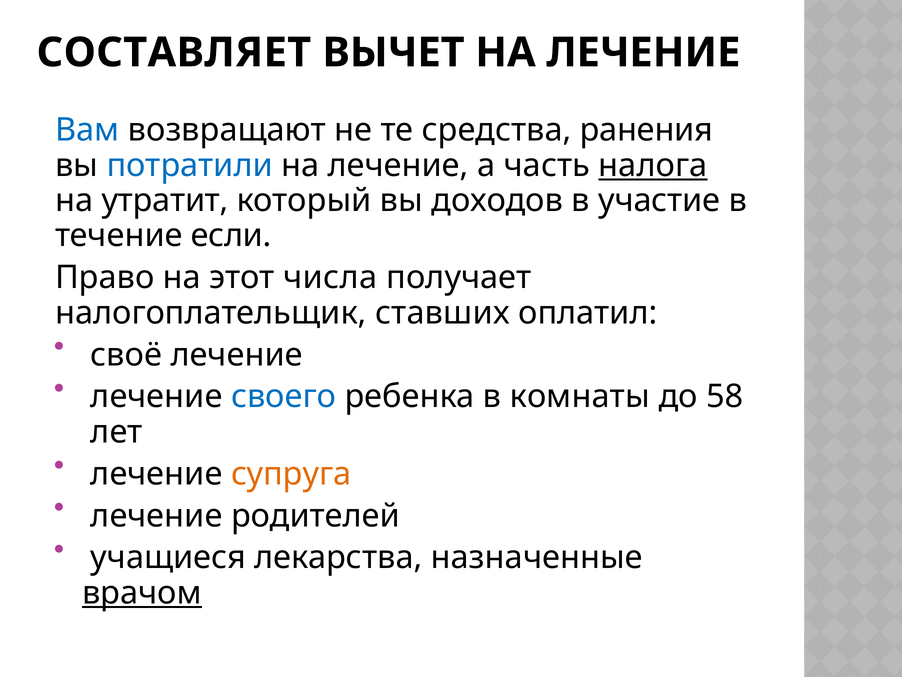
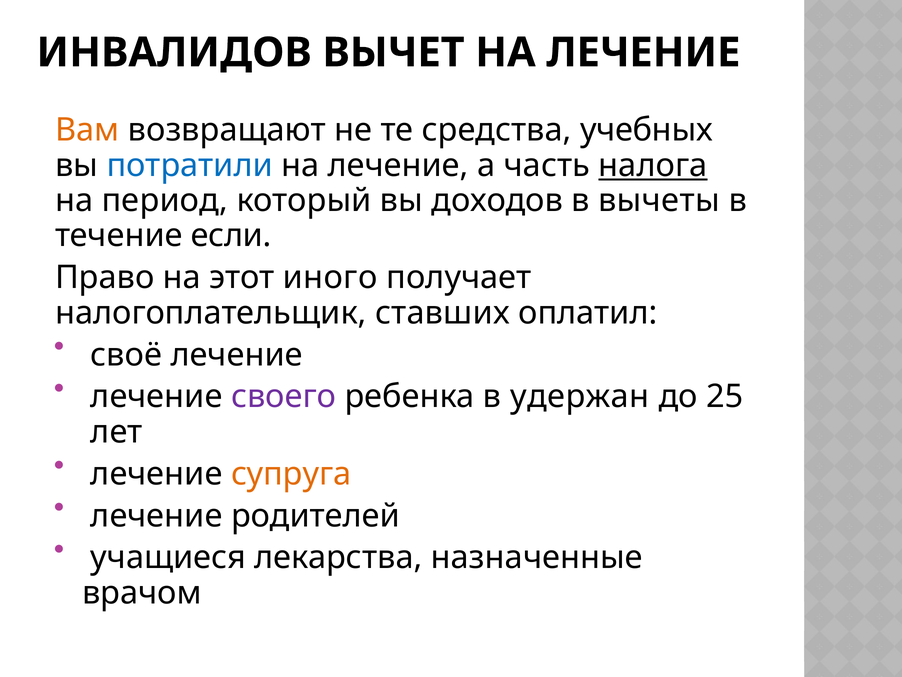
СОСТАВЛЯЕТ: СОСТАВЛЯЕТ -> ИНВАЛИДОВ (174, 53)
Вам colour: blue -> orange (87, 130)
ранения: ранения -> учебных (646, 130)
утратит: утратит -> период (165, 200)
участие: участие -> вычеты (659, 200)
числа: числа -> иного (330, 277)
своего colour: blue -> purple (284, 396)
комнаты: комнаты -> удержан (580, 396)
58: 58 -> 25 (725, 396)
врачом underline: present -> none (142, 592)
